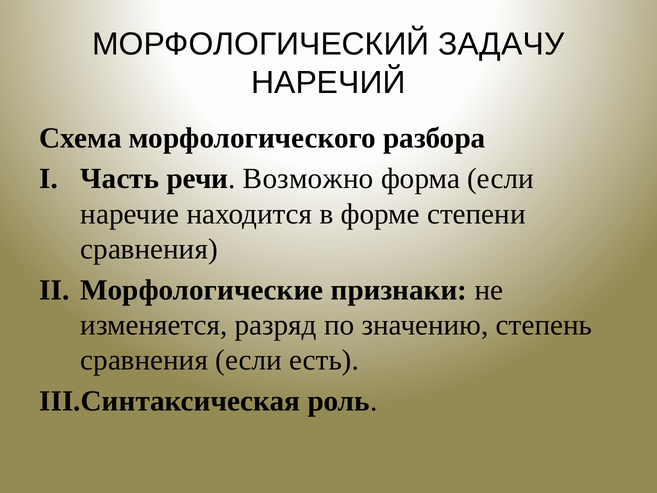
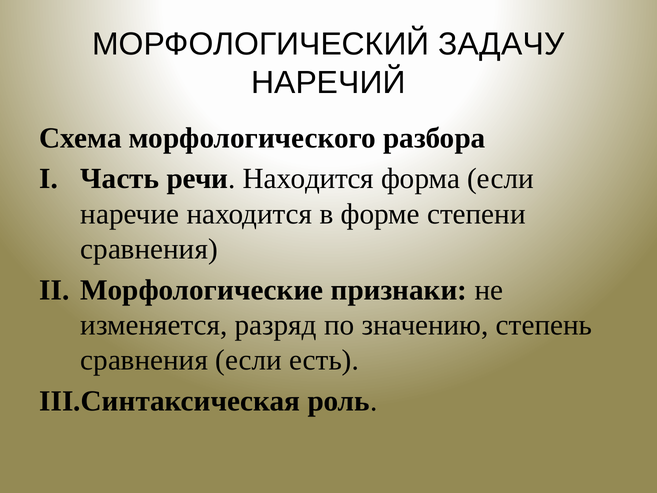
речи Возможно: Возможно -> Находится (308, 179)
